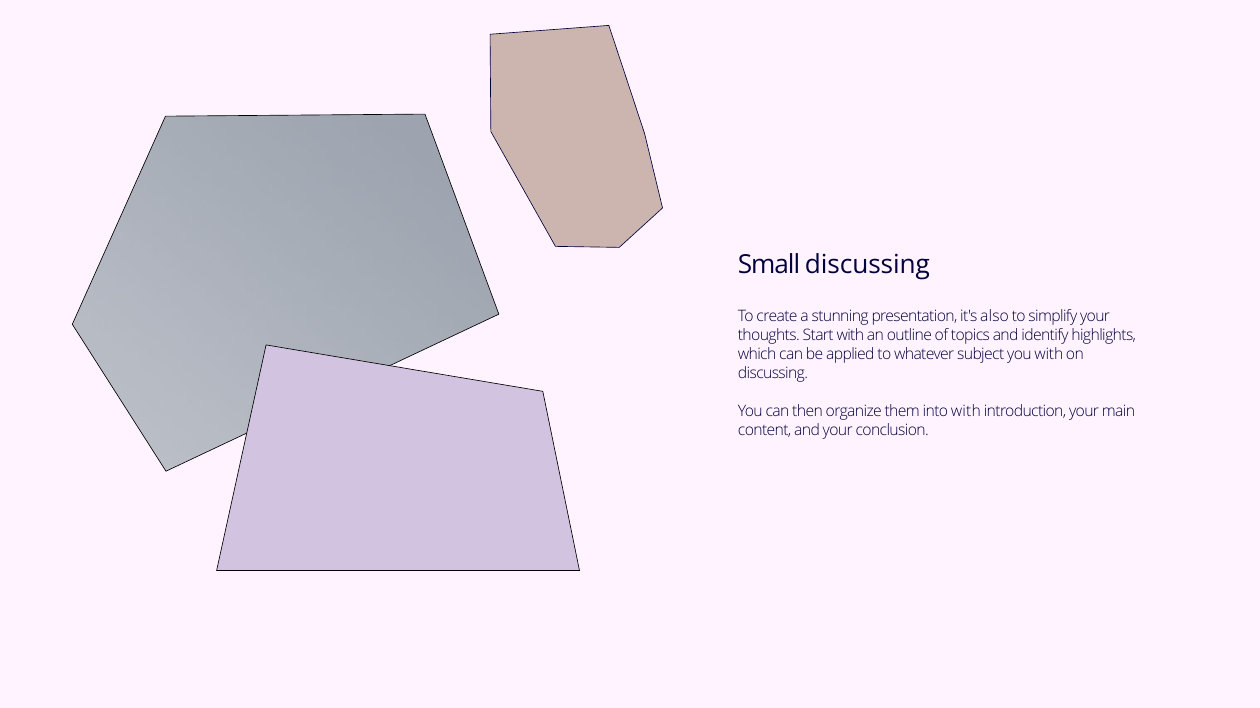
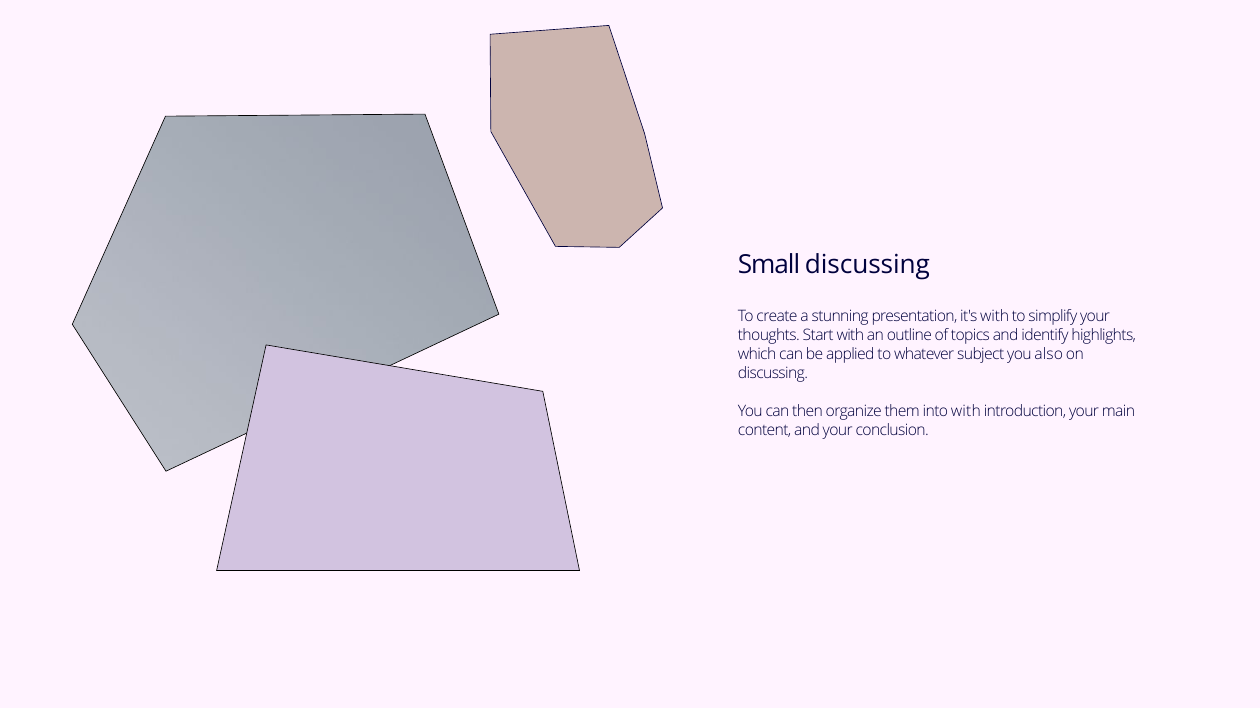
it's also: also -> with (995, 317)
you with: with -> also (1049, 355)
